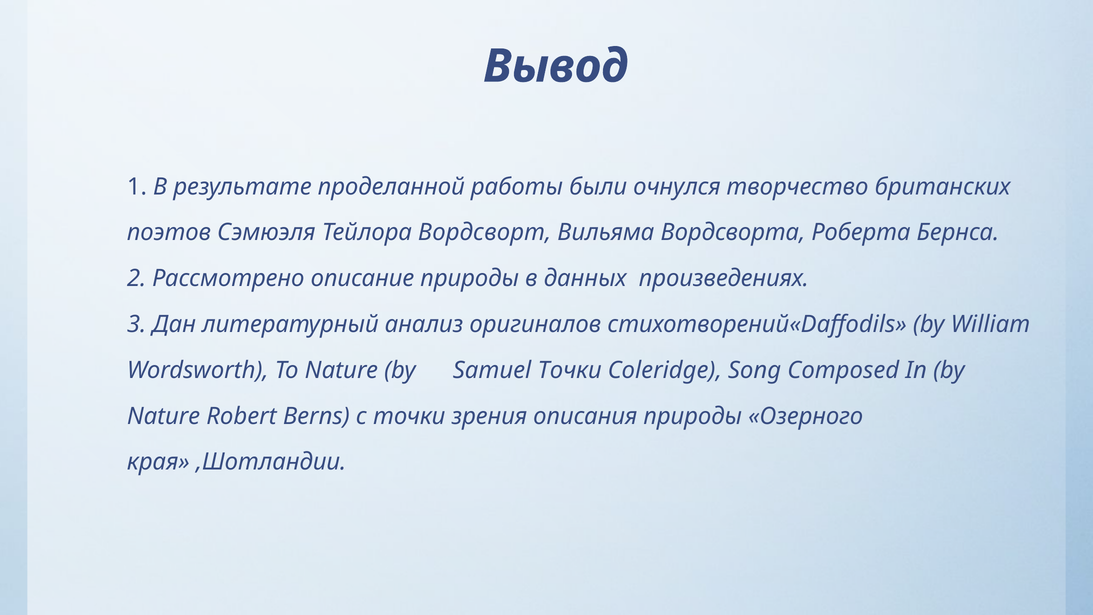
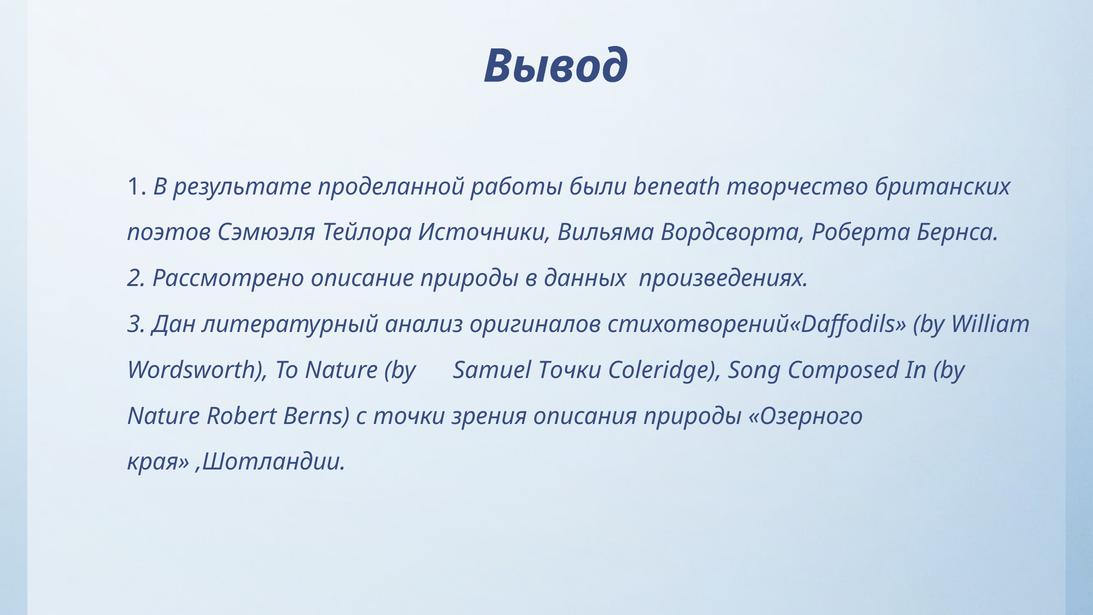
очнулся: очнулся -> beneath (677, 187)
Вордсворт: Вордсворт -> Источники (485, 232)
